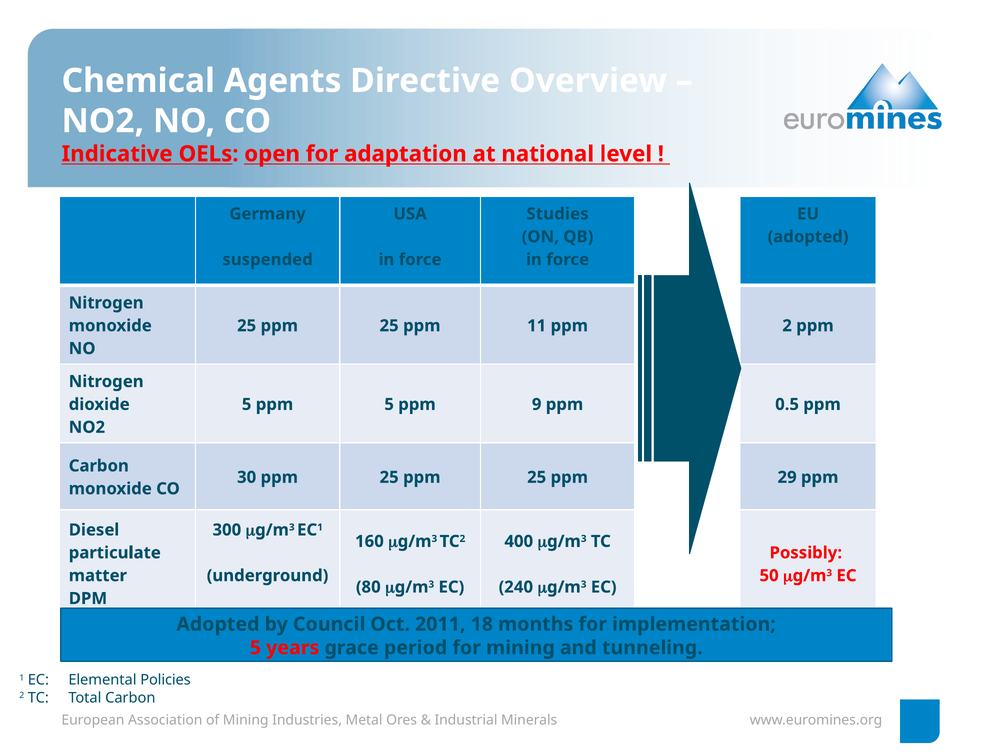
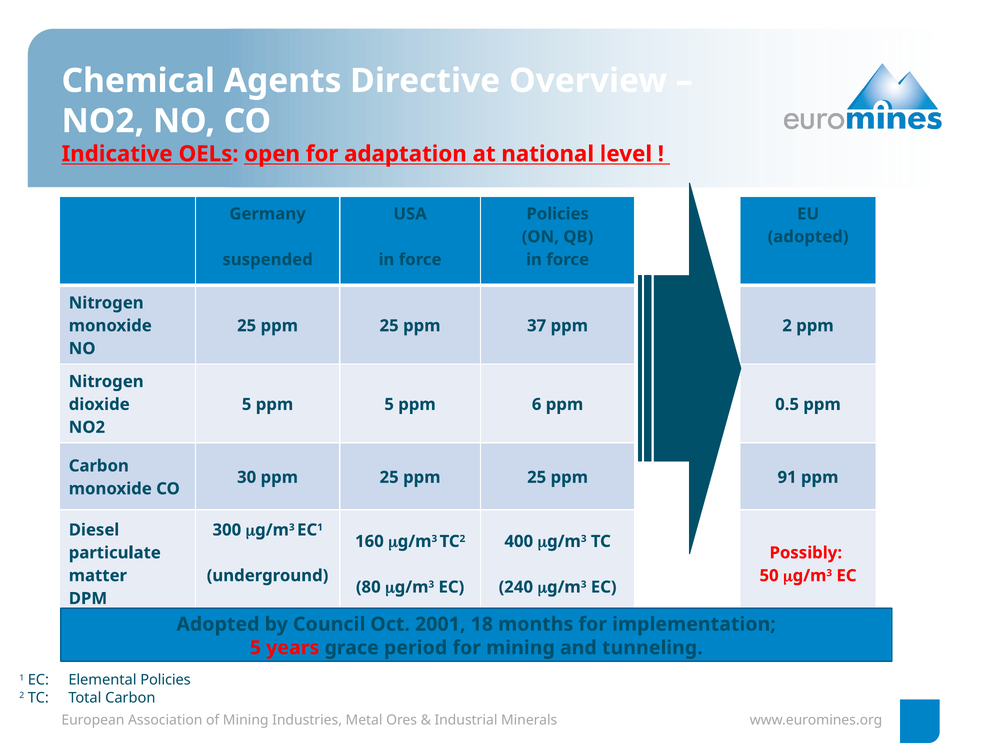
Studies: Studies -> Policies (558, 214)
11: 11 -> 37 (537, 325)
9: 9 -> 6 (537, 404)
29: 29 -> 91 (787, 477)
2011: 2011 -> 2001 (440, 624)
